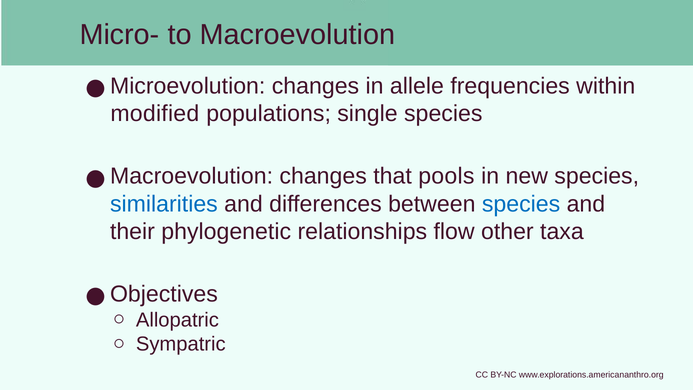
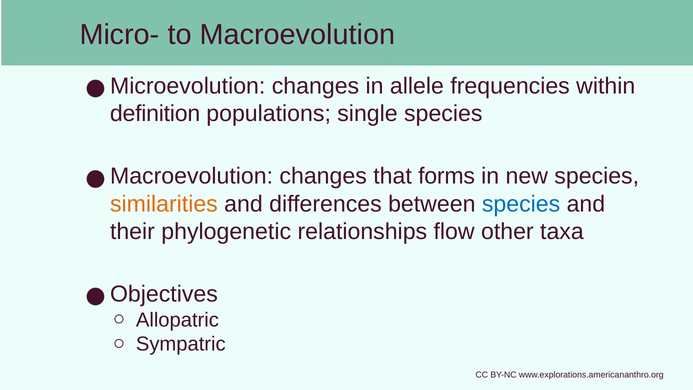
modified: modified -> definition (155, 114)
pools: pools -> forms (447, 176)
similarities colour: blue -> orange (164, 204)
